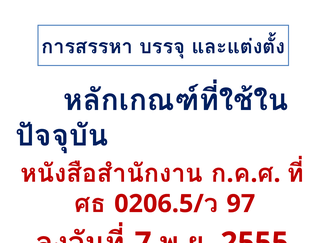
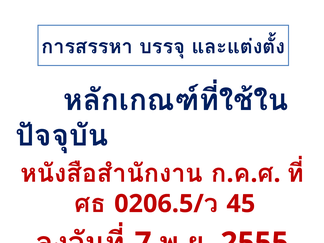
97: 97 -> 45 (241, 204)
